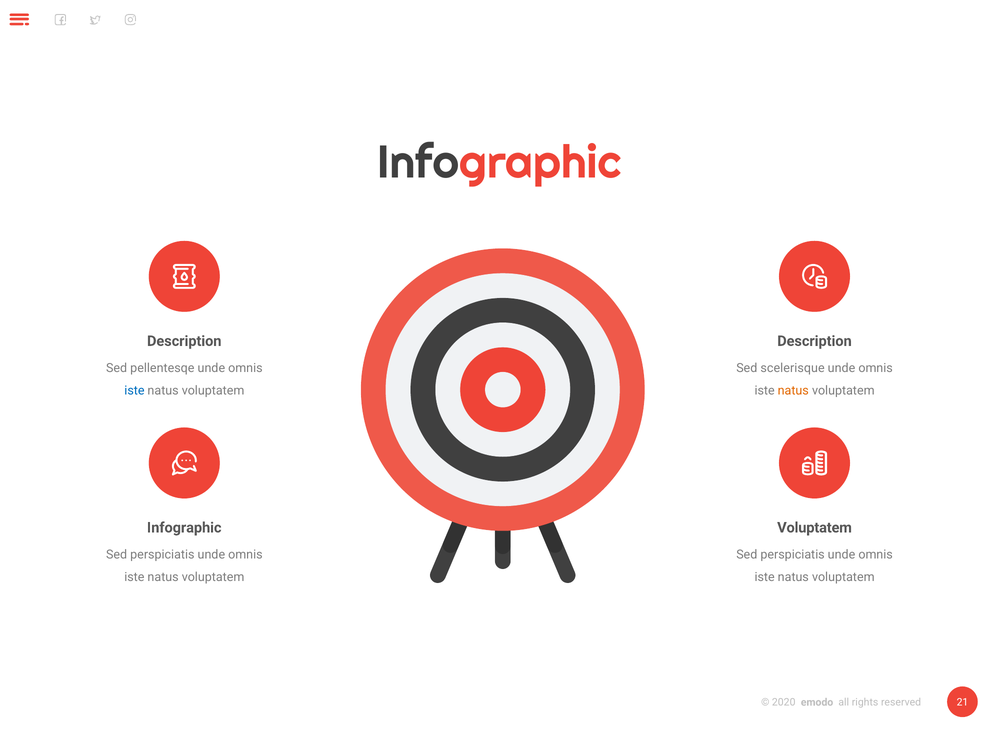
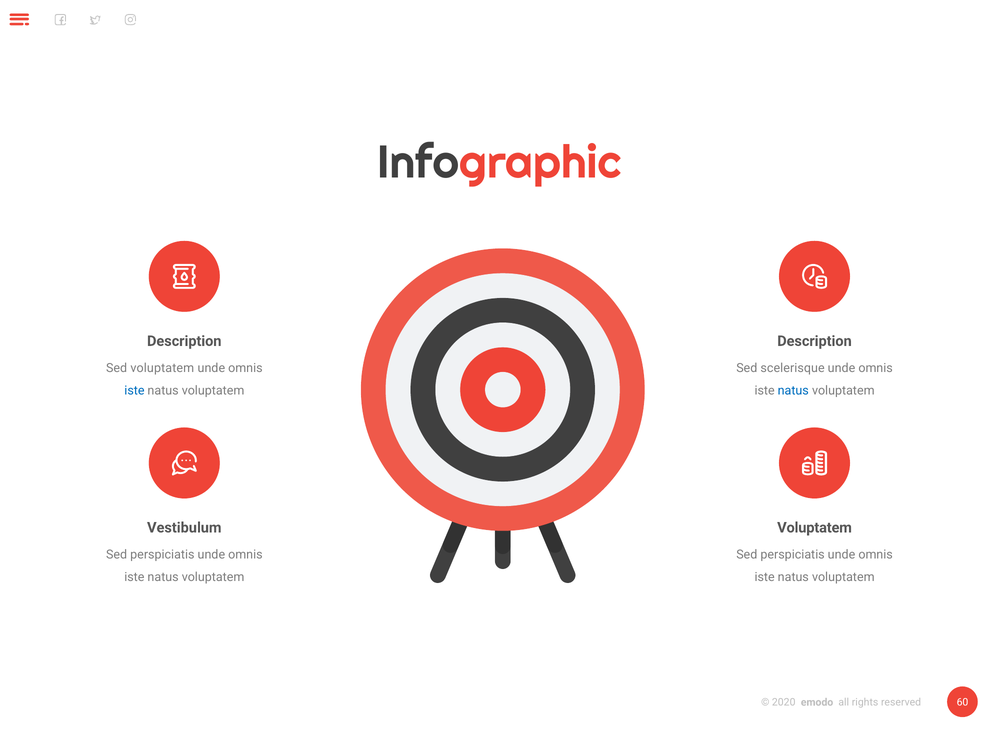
Sed pellentesqe: pellentesqe -> voluptatem (162, 368)
natus colour: orange -> blue (793, 391)
Infographic: Infographic -> Vestibulum (184, 528)
21: 21 -> 60 (962, 703)
